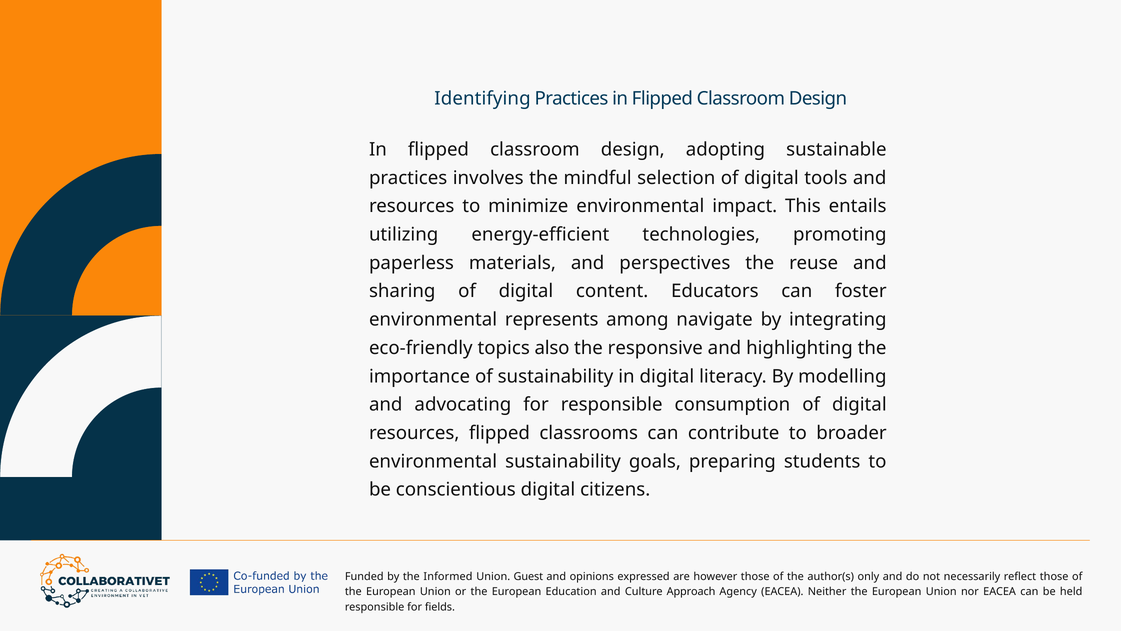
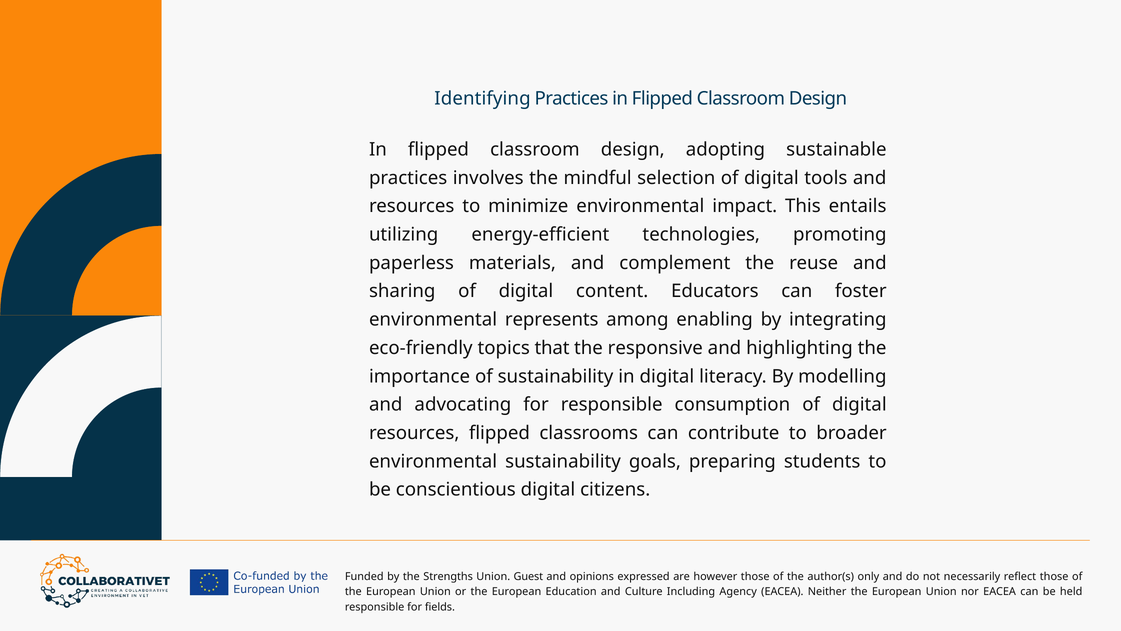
perspectives: perspectives -> complement (675, 263)
navigate: navigate -> enabling (715, 319)
also: also -> that (552, 348)
Informed: Informed -> Strengths (448, 576)
Approach: Approach -> Including (691, 591)
